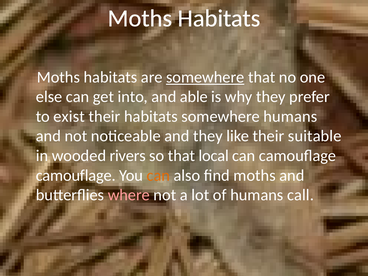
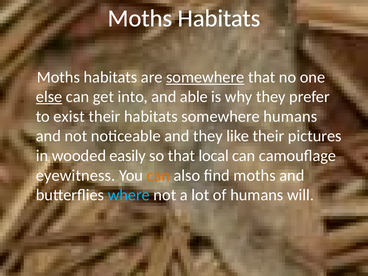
else underline: none -> present (49, 97)
suitable: suitable -> pictures (315, 136)
rivers: rivers -> easily (128, 156)
camouflage: camouflage -> eyewitness (76, 175)
where colour: pink -> light blue (129, 195)
call: call -> will (301, 195)
